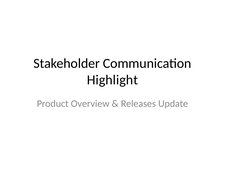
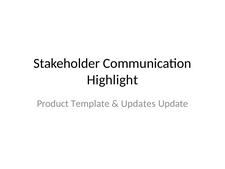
Overview: Overview -> Template (90, 103)
Releases: Releases -> Updates (138, 103)
